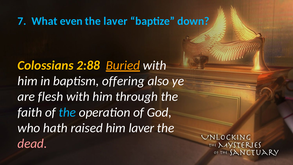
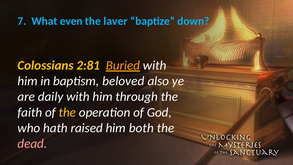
2:88: 2:88 -> 2:81 (88, 65)
offering: offering -> beloved (123, 81)
flesh: flesh -> daily (51, 97)
the colour: light blue -> yellow (67, 112)
him laver: laver -> both (141, 128)
